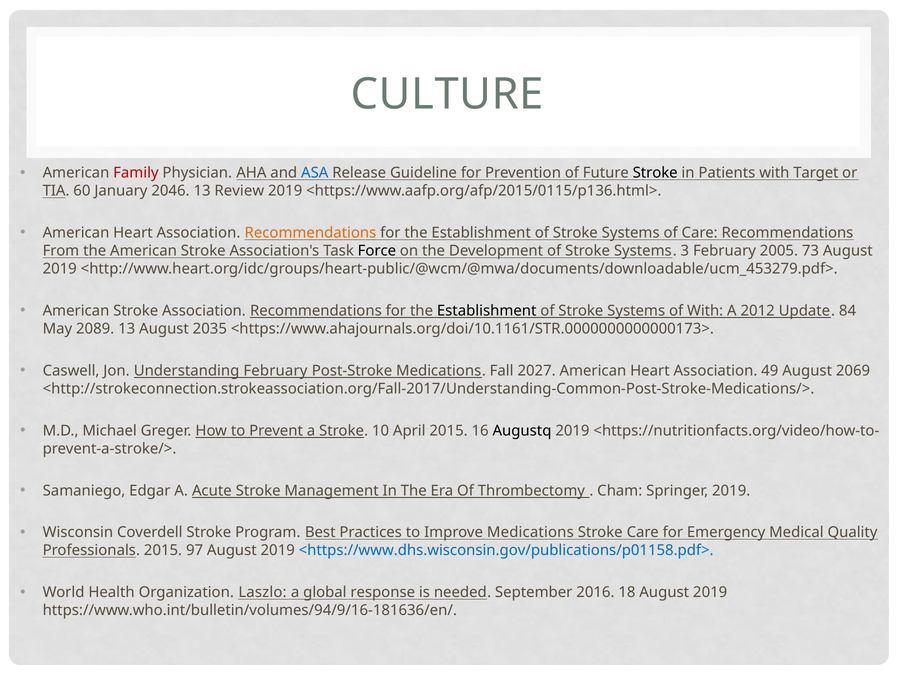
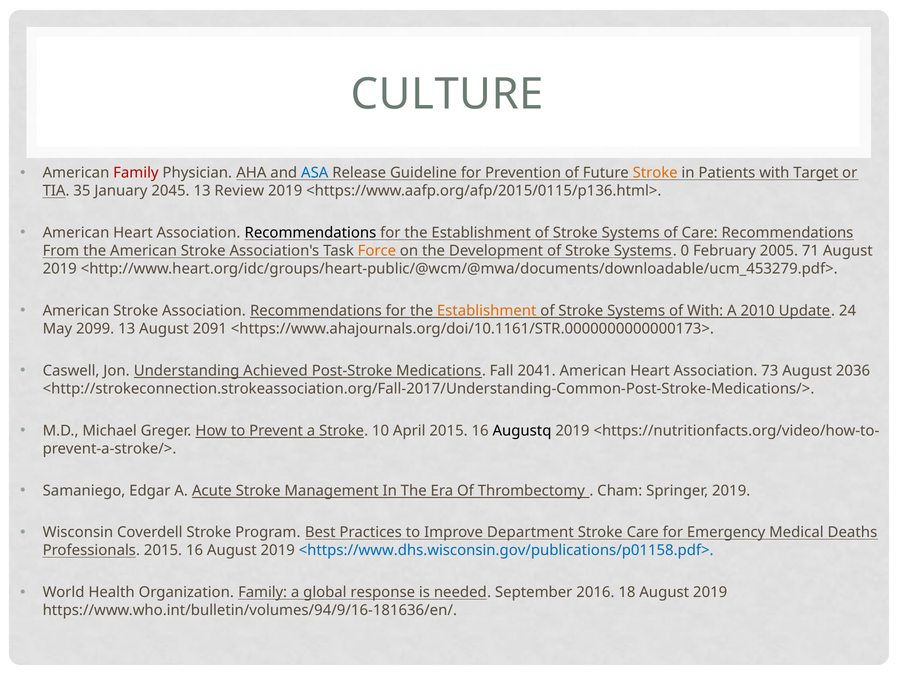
Stroke colour: black -> orange (655, 173)
60: 60 -> 35 (82, 191)
2046: 2046 -> 2045 (170, 191)
Recommendations colour: orange -> black (310, 233)
Force colour: black -> orange (377, 251)
3: 3 -> 0 (685, 251)
73: 73 -> 71 (810, 251)
Establishment colour: black -> orange (487, 311)
2012: 2012 -> 2010 (758, 311)
84: 84 -> 24 (847, 311)
2089: 2089 -> 2099 (95, 328)
2035: 2035 -> 2091 (210, 328)
Understanding February: February -> Achieved (275, 370)
2027: 2027 -> 2041 (537, 370)
49: 49 -> 73 (770, 370)
2069: 2069 -> 2036 (853, 370)
Improve Medications: Medications -> Department (530, 532)
Quality: Quality -> Deaths (852, 532)
Professionals 2015 97: 97 -> 16 (195, 550)
Organization Laszlo: Laszlo -> Family (263, 592)
